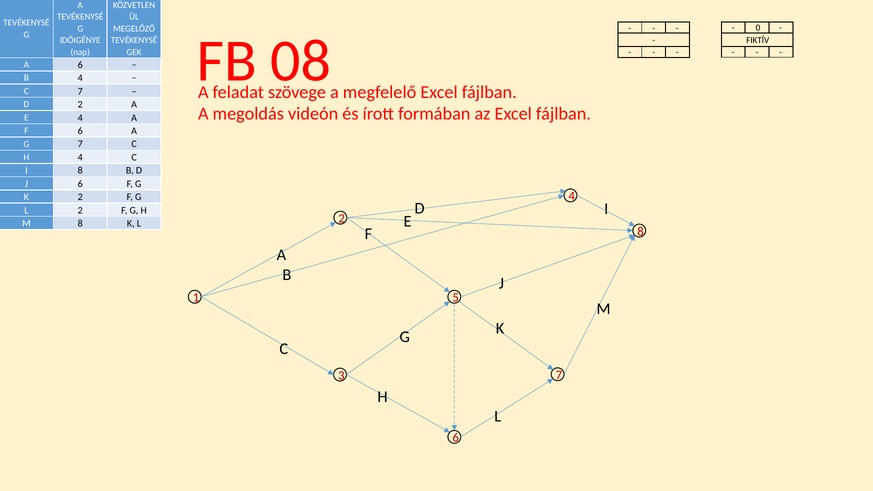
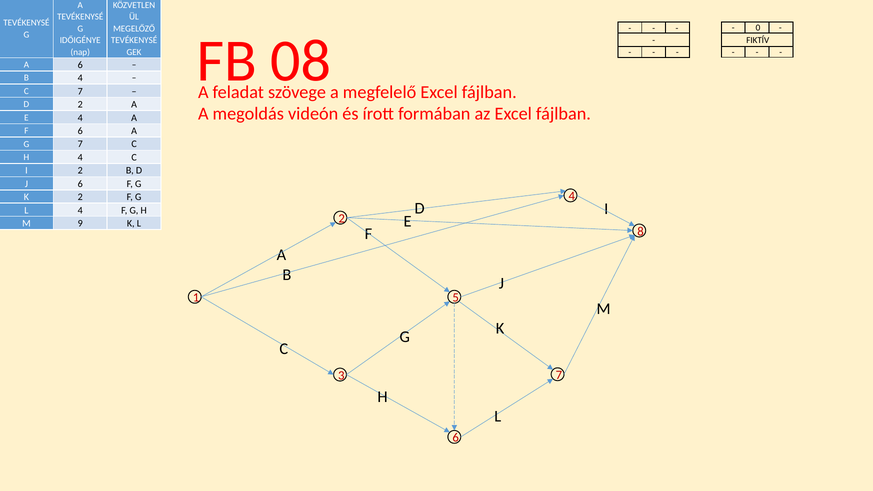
I 8: 8 -> 2 (80, 171)
L 2: 2 -> 4 (80, 210)
M 8: 8 -> 9 (80, 224)
